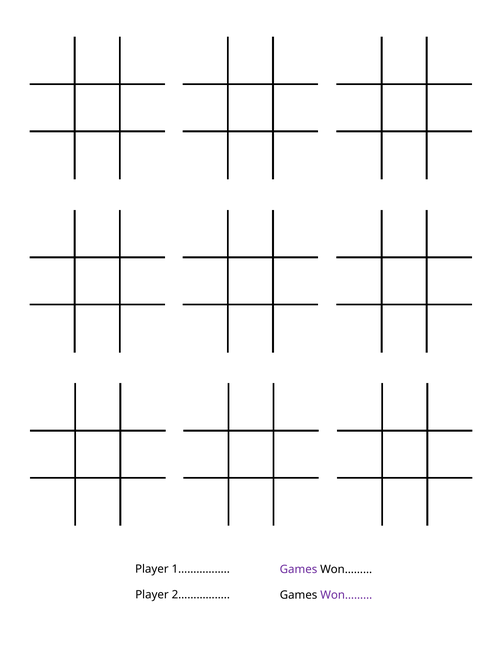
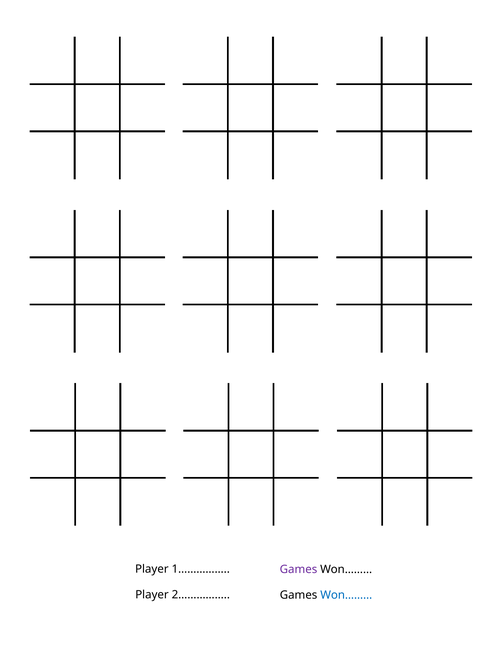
Won……… colour: purple -> blue (346, 595)
